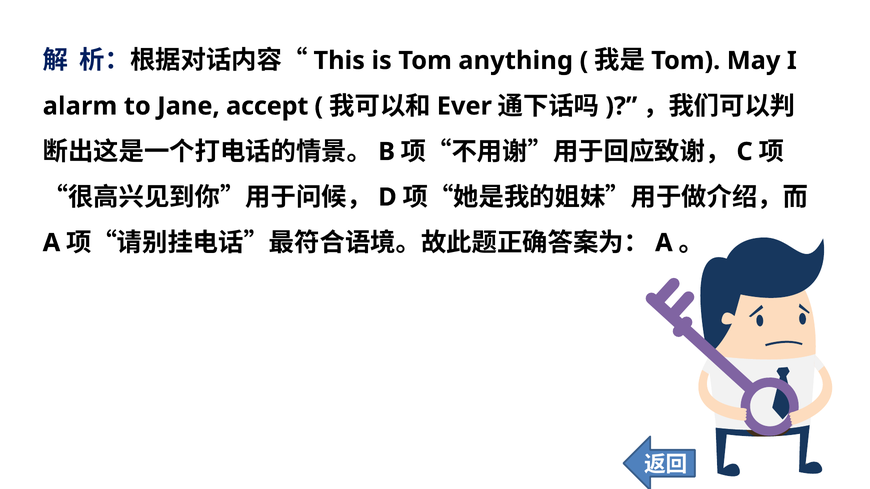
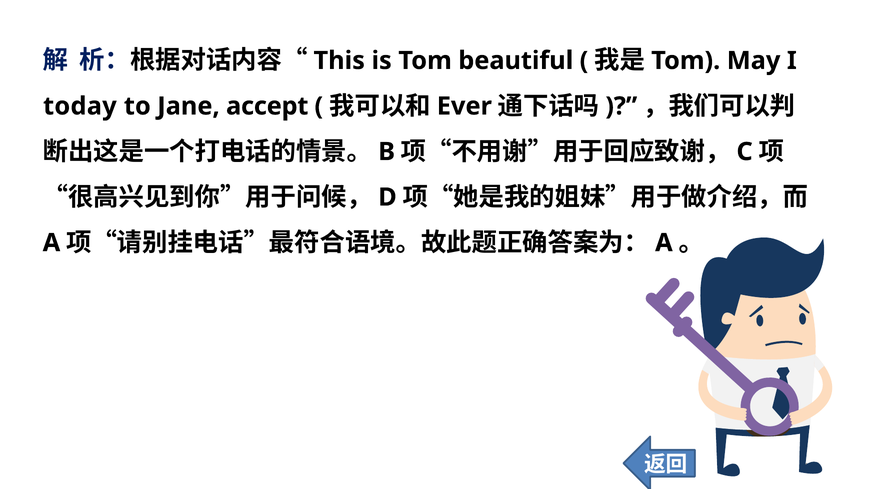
anything: anything -> beautiful (516, 61)
alarm: alarm -> today (80, 106)
